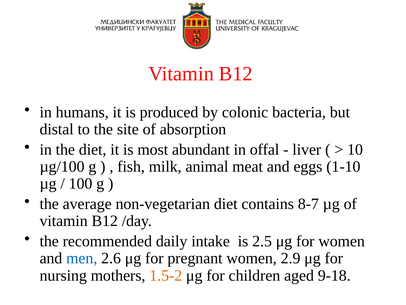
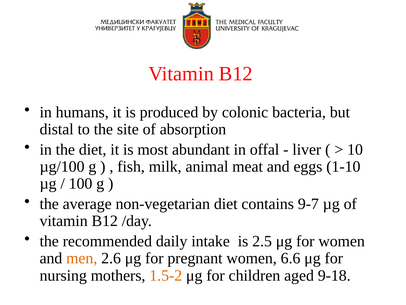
8-7: 8-7 -> 9-7 (308, 204)
men colour: blue -> orange (82, 258)
2.9: 2.9 -> 6.6 (291, 258)
